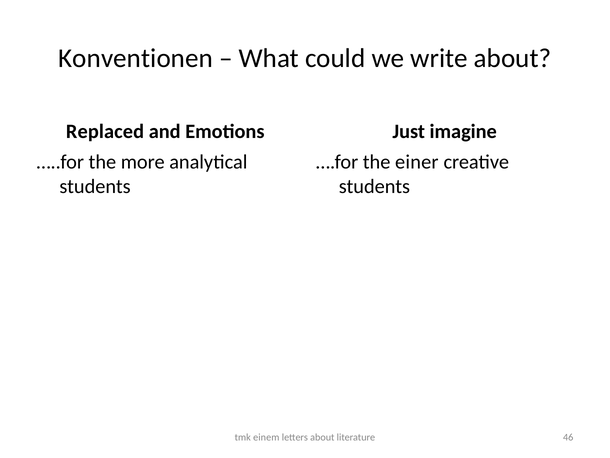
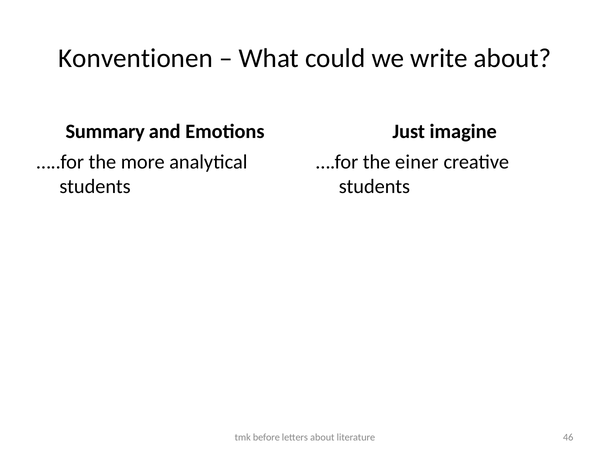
Replaced: Replaced -> Summary (105, 131)
einem: einem -> before (266, 437)
